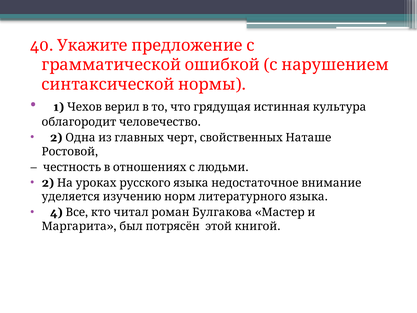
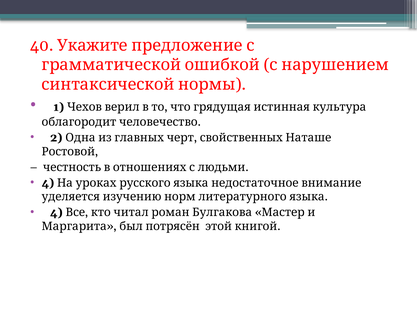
2: 2 -> 4 (48, 183)
